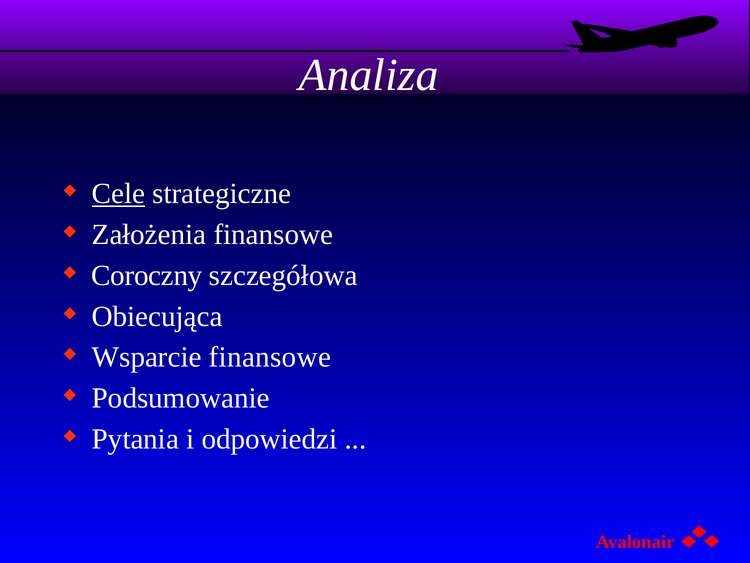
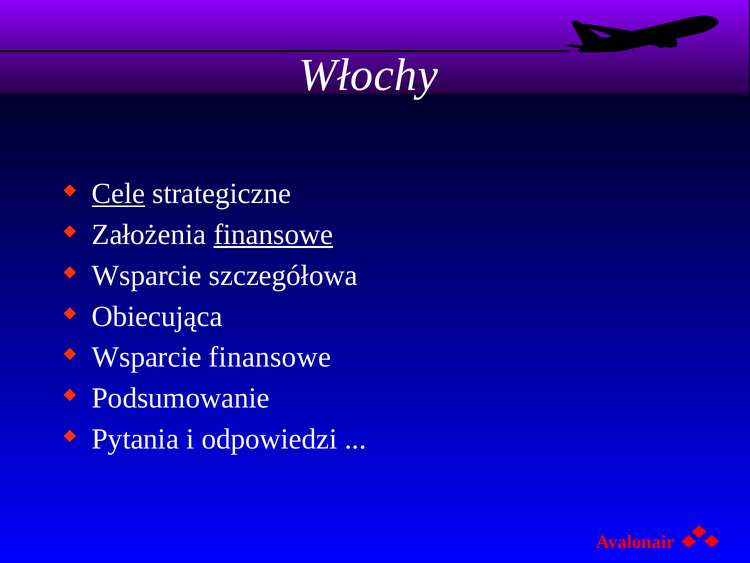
Analiza: Analiza -> Włochy (368, 75)
finansowe underline: none -> present (273, 234)
Coroczny: Coroczny -> Wsparcie (147, 275)
